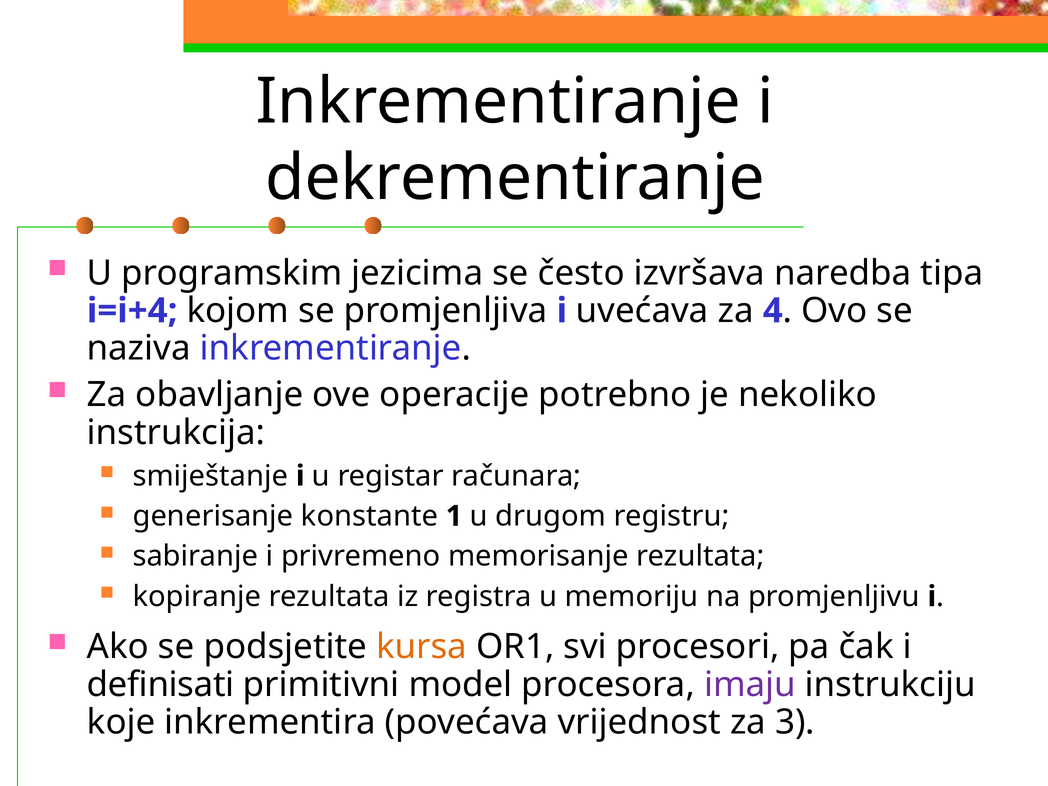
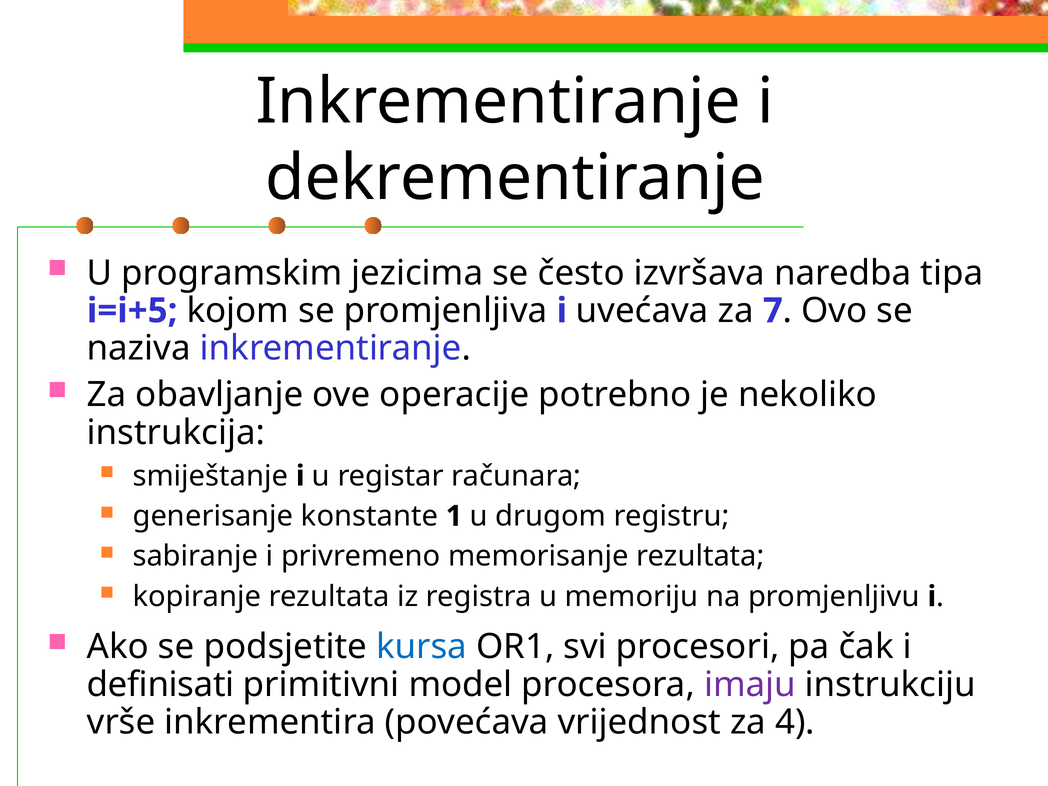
i=i+4: i=i+4 -> i=i+5 (132, 311)
4: 4 -> 7 (773, 311)
kursa colour: orange -> blue (421, 647)
koje: koje -> vrše (121, 722)
3: 3 -> 4 (795, 722)
